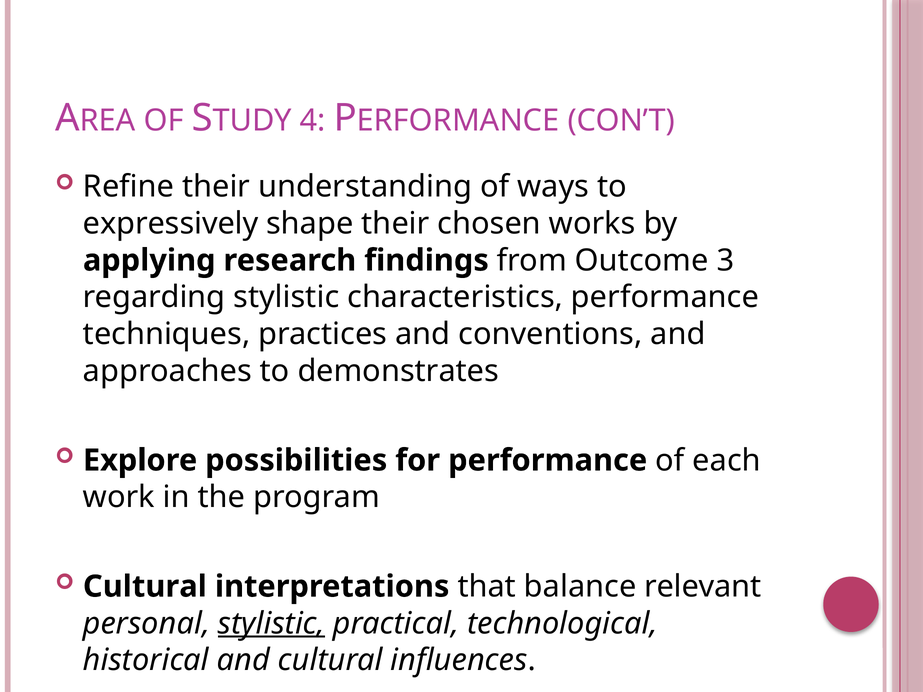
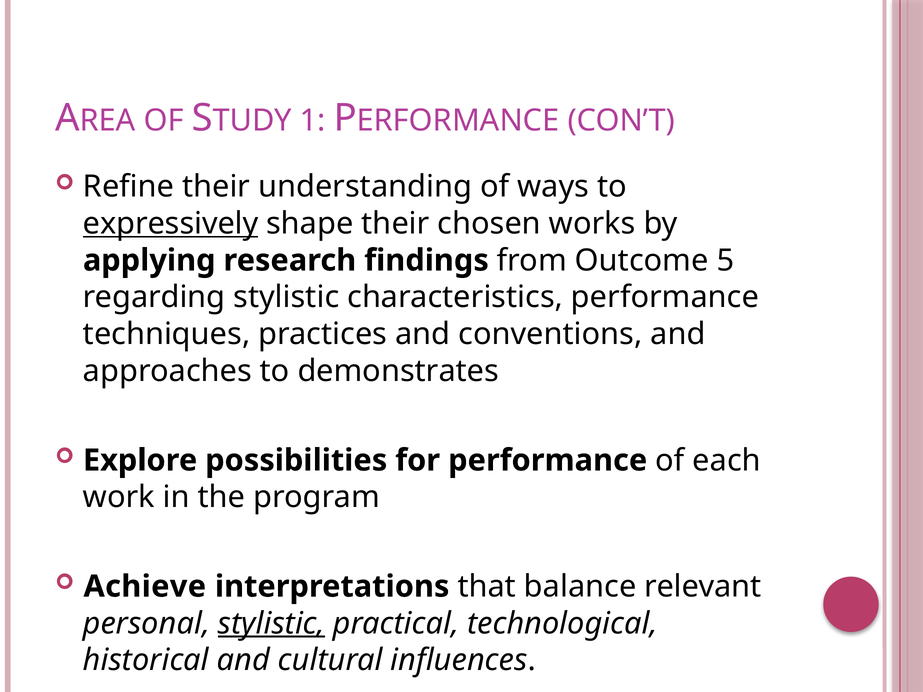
4: 4 -> 1 (313, 121)
expressively underline: none -> present (171, 224)
3: 3 -> 5 (725, 261)
Cultural: Cultural -> Achieve (145, 587)
